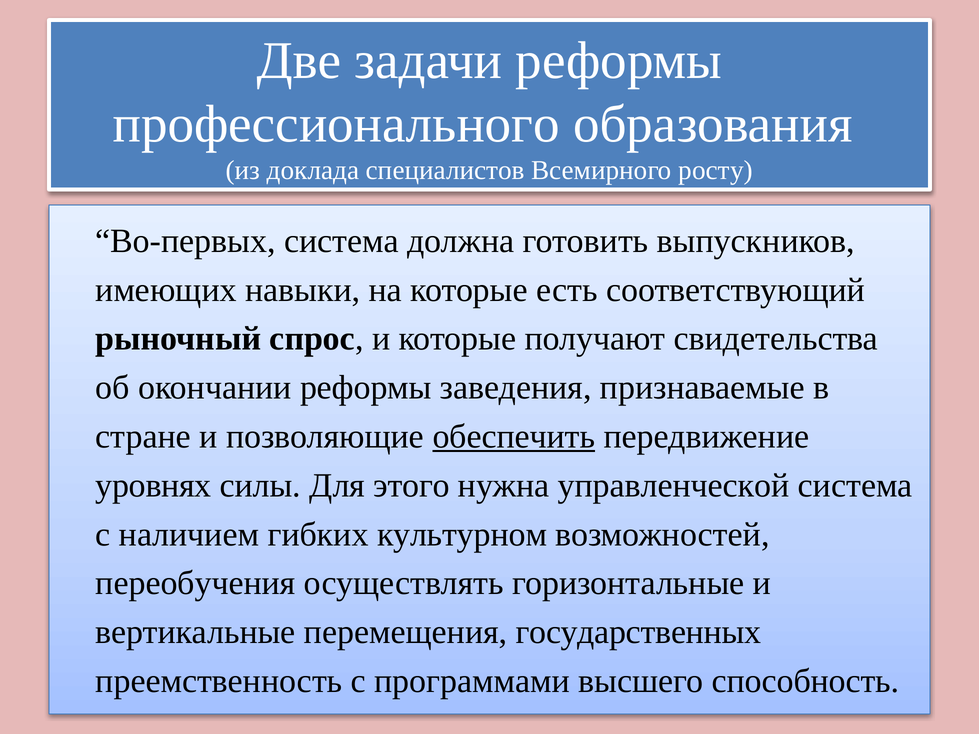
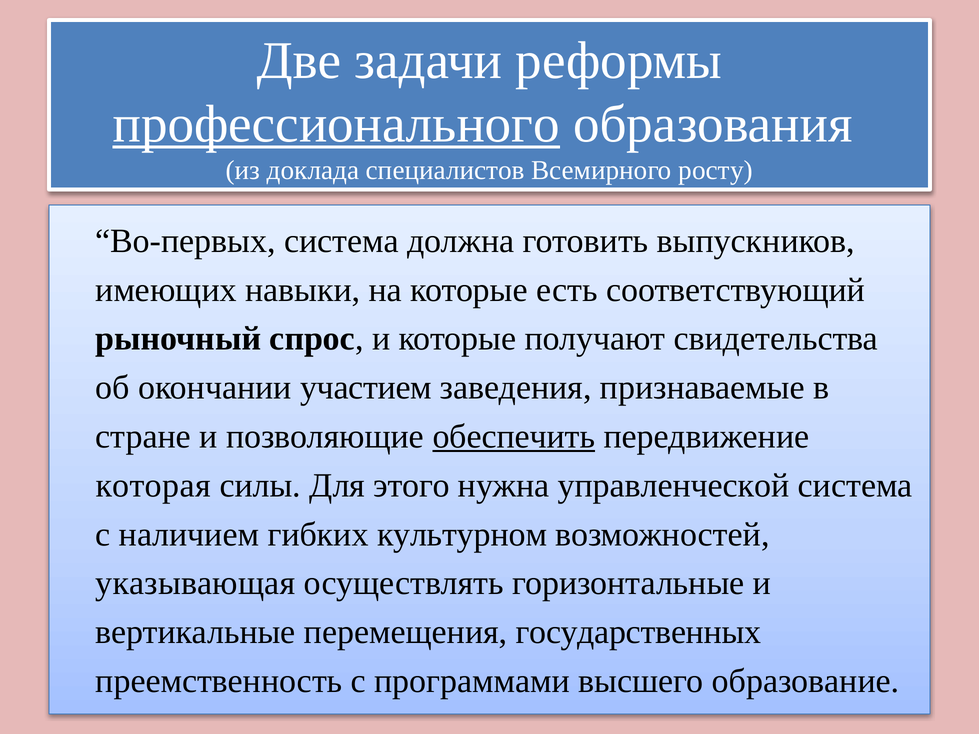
профессионального underline: none -> present (336, 124)
окончании реформы: реформы -> участием (366, 388)
уровнях: уровнях -> которая (153, 486)
переобучения: переобучения -> указывающая (195, 583)
способность: способность -> образование (806, 681)
